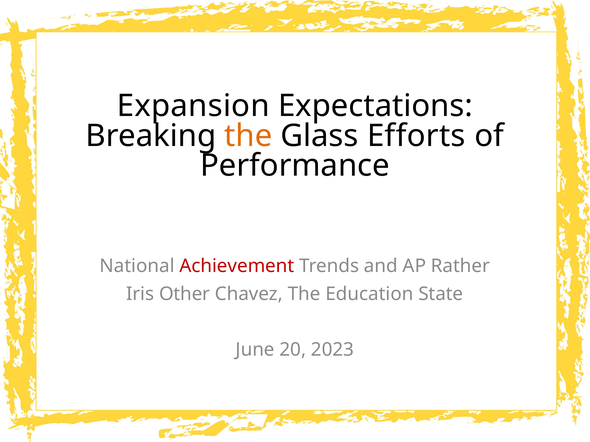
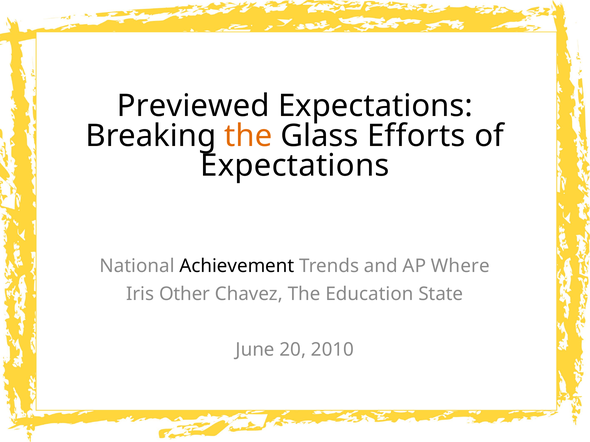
Expansion: Expansion -> Previewed (193, 106)
Performance: Performance -> Expectations (295, 166)
Achievement colour: red -> black (237, 266)
Rather: Rather -> Where (460, 266)
2023: 2023 -> 2010 (333, 350)
